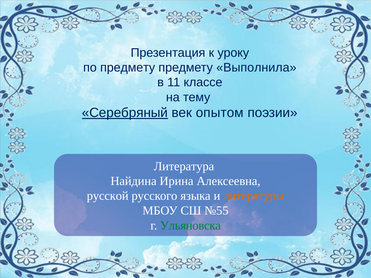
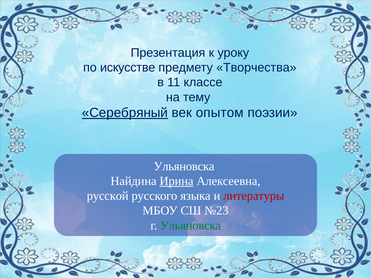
по предмету: предмету -> искусстве (128, 68)
Выполнила: Выполнила -> Творчества (256, 68)
Литература: Литература -> Ульяновска (184, 166)
Ирина underline: none -> present (177, 181)
литературы colour: orange -> red (254, 196)
№55: №55 -> №23 (216, 211)
